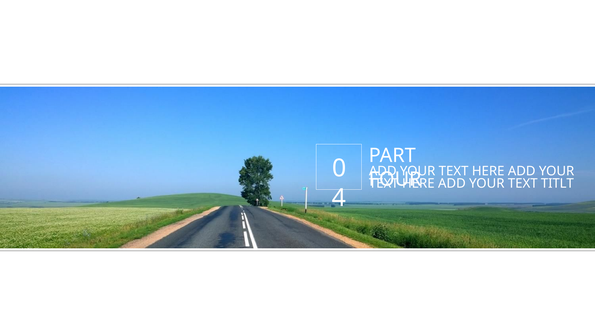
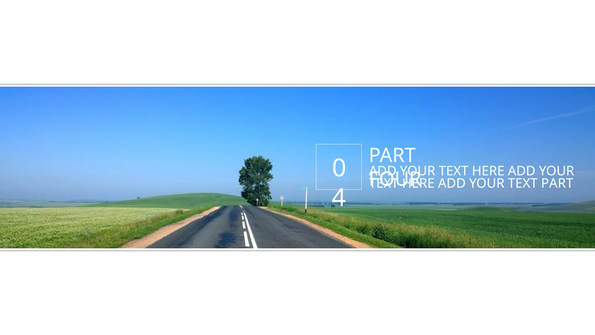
TEXT TITLT: TITLT -> PART (557, 183)
